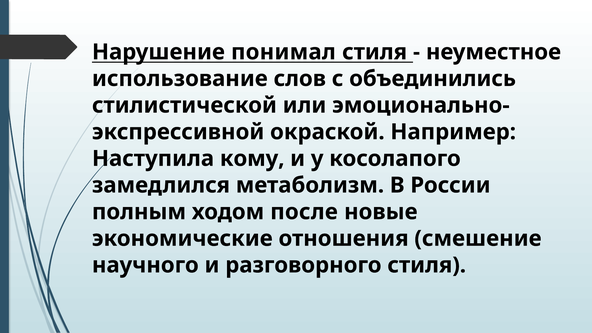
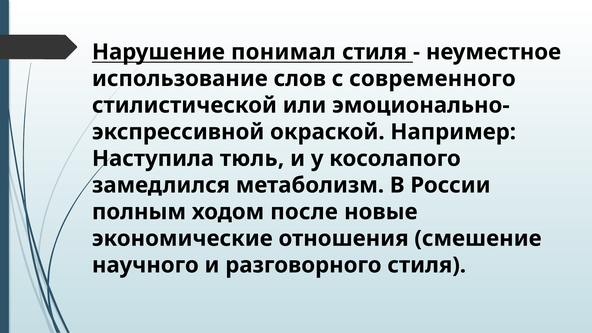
объединились: объединились -> современного (432, 79)
кому: кому -> тюль (252, 159)
